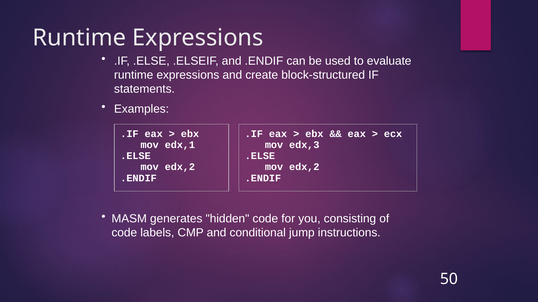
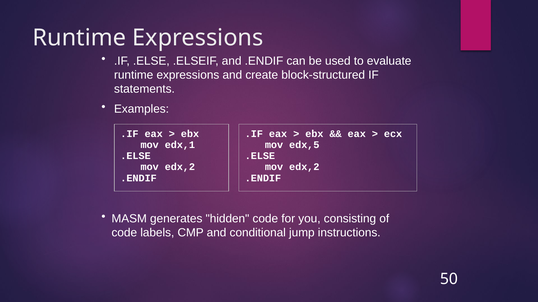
edx,3: edx,3 -> edx,5 (304, 145)
